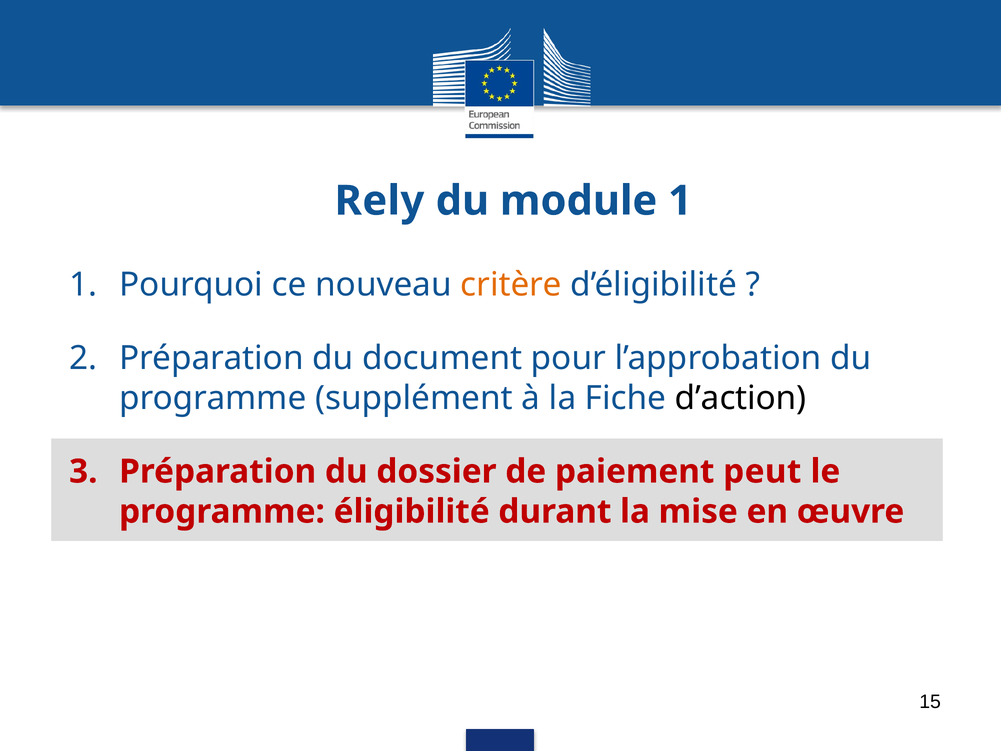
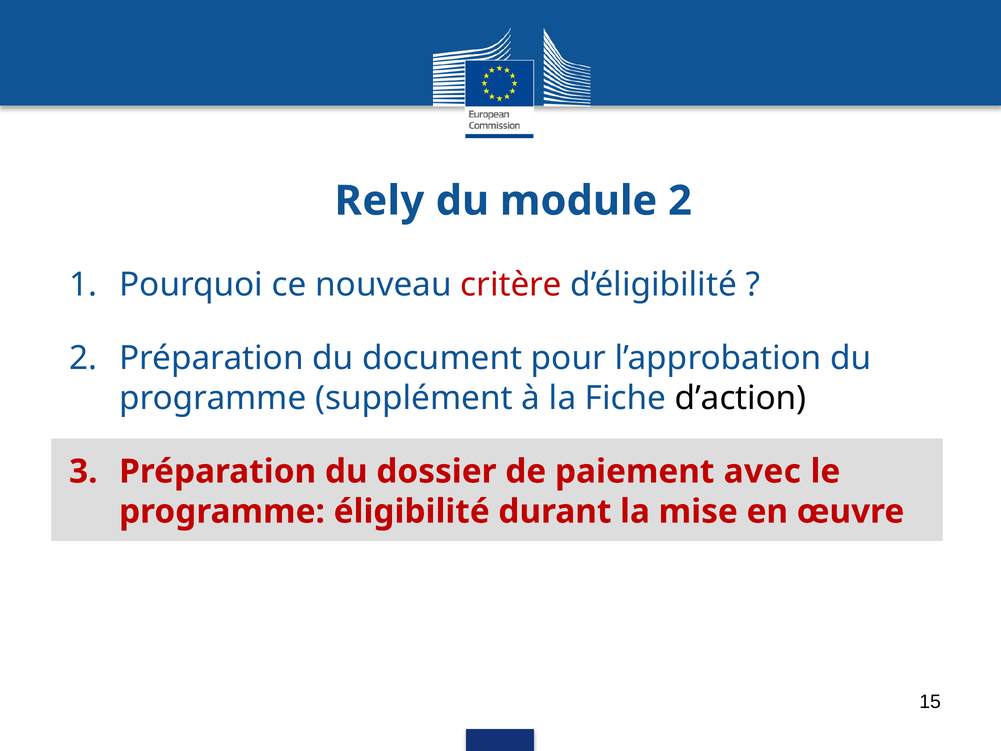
module 1: 1 -> 2 (680, 201)
critère colour: orange -> red (511, 285)
peut: peut -> avec (762, 471)
